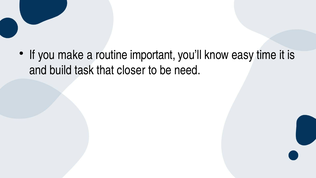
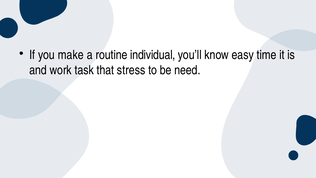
important: important -> individual (153, 55)
build: build -> work (61, 70)
closer: closer -> stress (131, 70)
